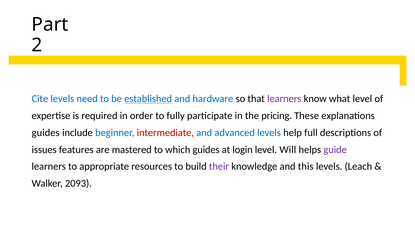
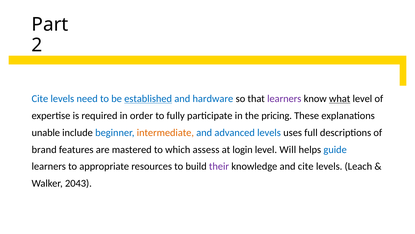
what underline: none -> present (340, 98)
guides: guides -> unable (46, 132)
intermediate colour: red -> orange (165, 132)
help: help -> uses (293, 132)
issues: issues -> brand (44, 149)
which guides: guides -> assess (206, 149)
guide colour: purple -> blue (335, 149)
and this: this -> cite (306, 166)
2093: 2093 -> 2043 (78, 183)
